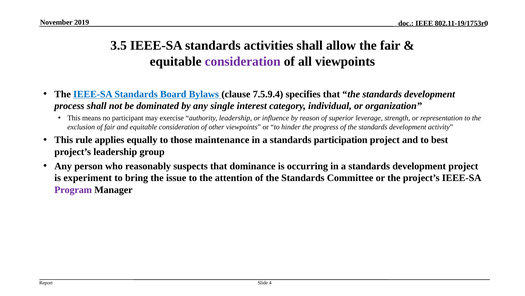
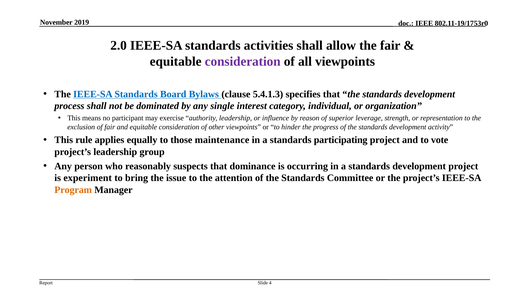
3.5: 3.5 -> 2.0 (119, 46)
7.5.9.4: 7.5.9.4 -> 5.4.1.3 (268, 94)
participation: participation -> participating (341, 140)
best: best -> vote (440, 140)
Program colour: purple -> orange (73, 189)
